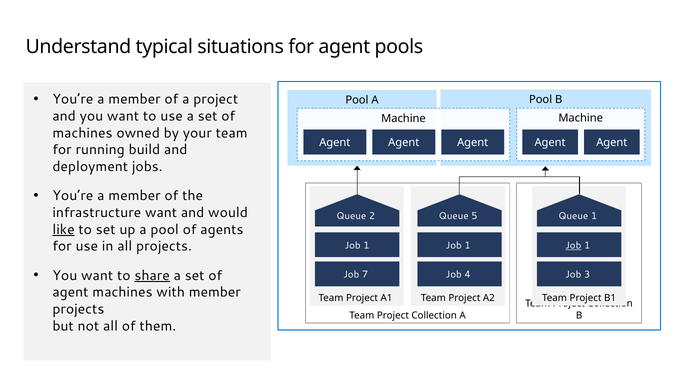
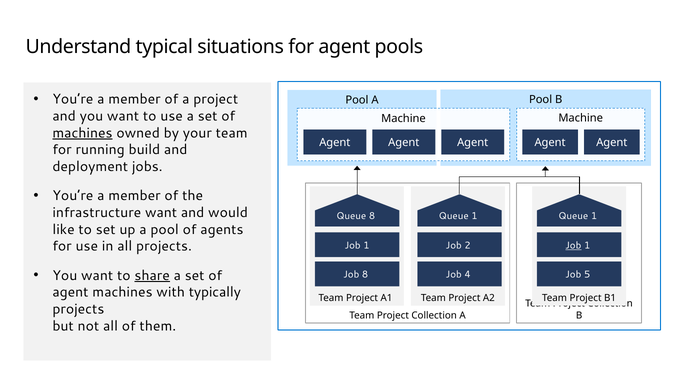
machines underline: none -> present (82, 133)
Queue 2: 2 -> 8 (372, 216)
5: 5 -> 1 (474, 216)
like underline: present -> none (64, 229)
1: 1 -> 2 (468, 245)
Job 7: 7 -> 8 (365, 274)
3: 3 -> 5 (587, 274)
with member: member -> typically (215, 292)
